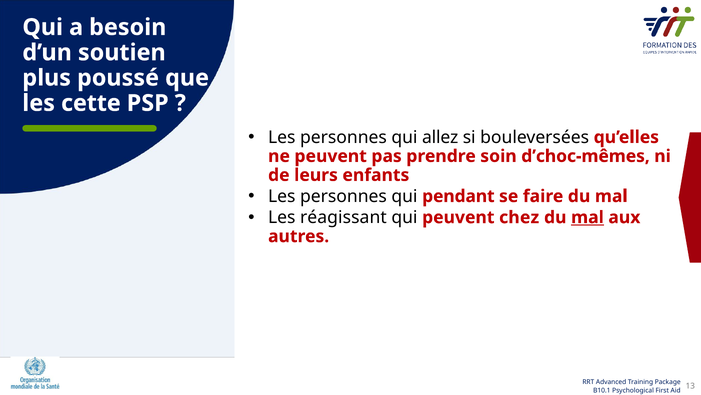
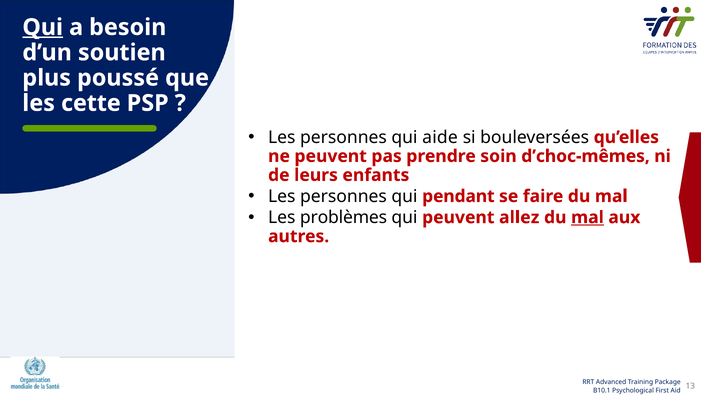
Qui underline: none -> present (43, 27)
allez: allez -> aide (440, 137)
réagissant: réagissant -> problèmes (344, 217)
chez: chez -> allez (519, 217)
